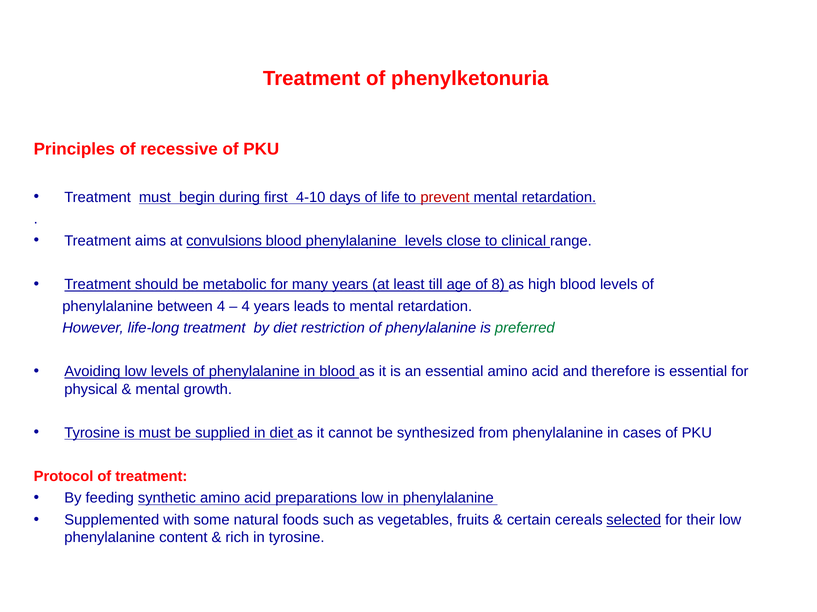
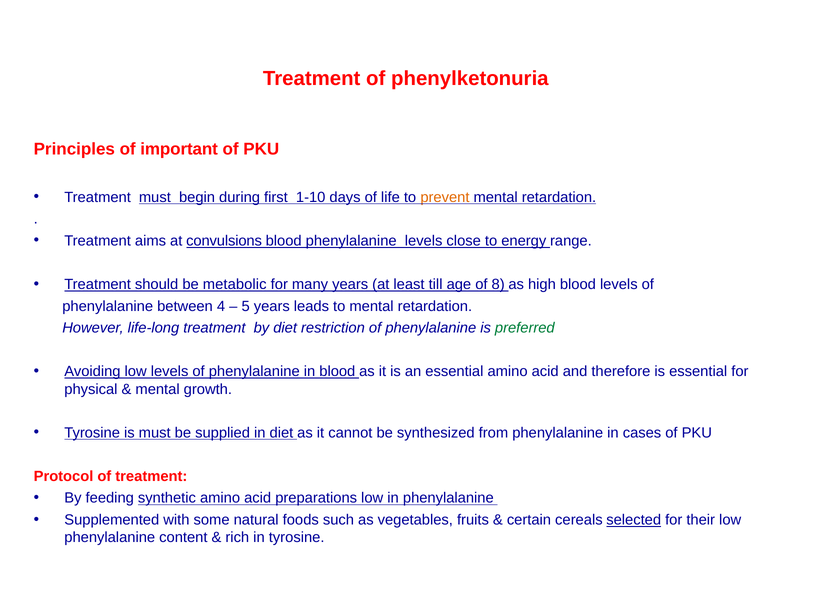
recessive: recessive -> important (179, 150)
4-10: 4-10 -> 1-10 (311, 197)
prevent colour: red -> orange (445, 197)
clinical: clinical -> energy (524, 241)
4: 4 -> 5 (246, 307)
